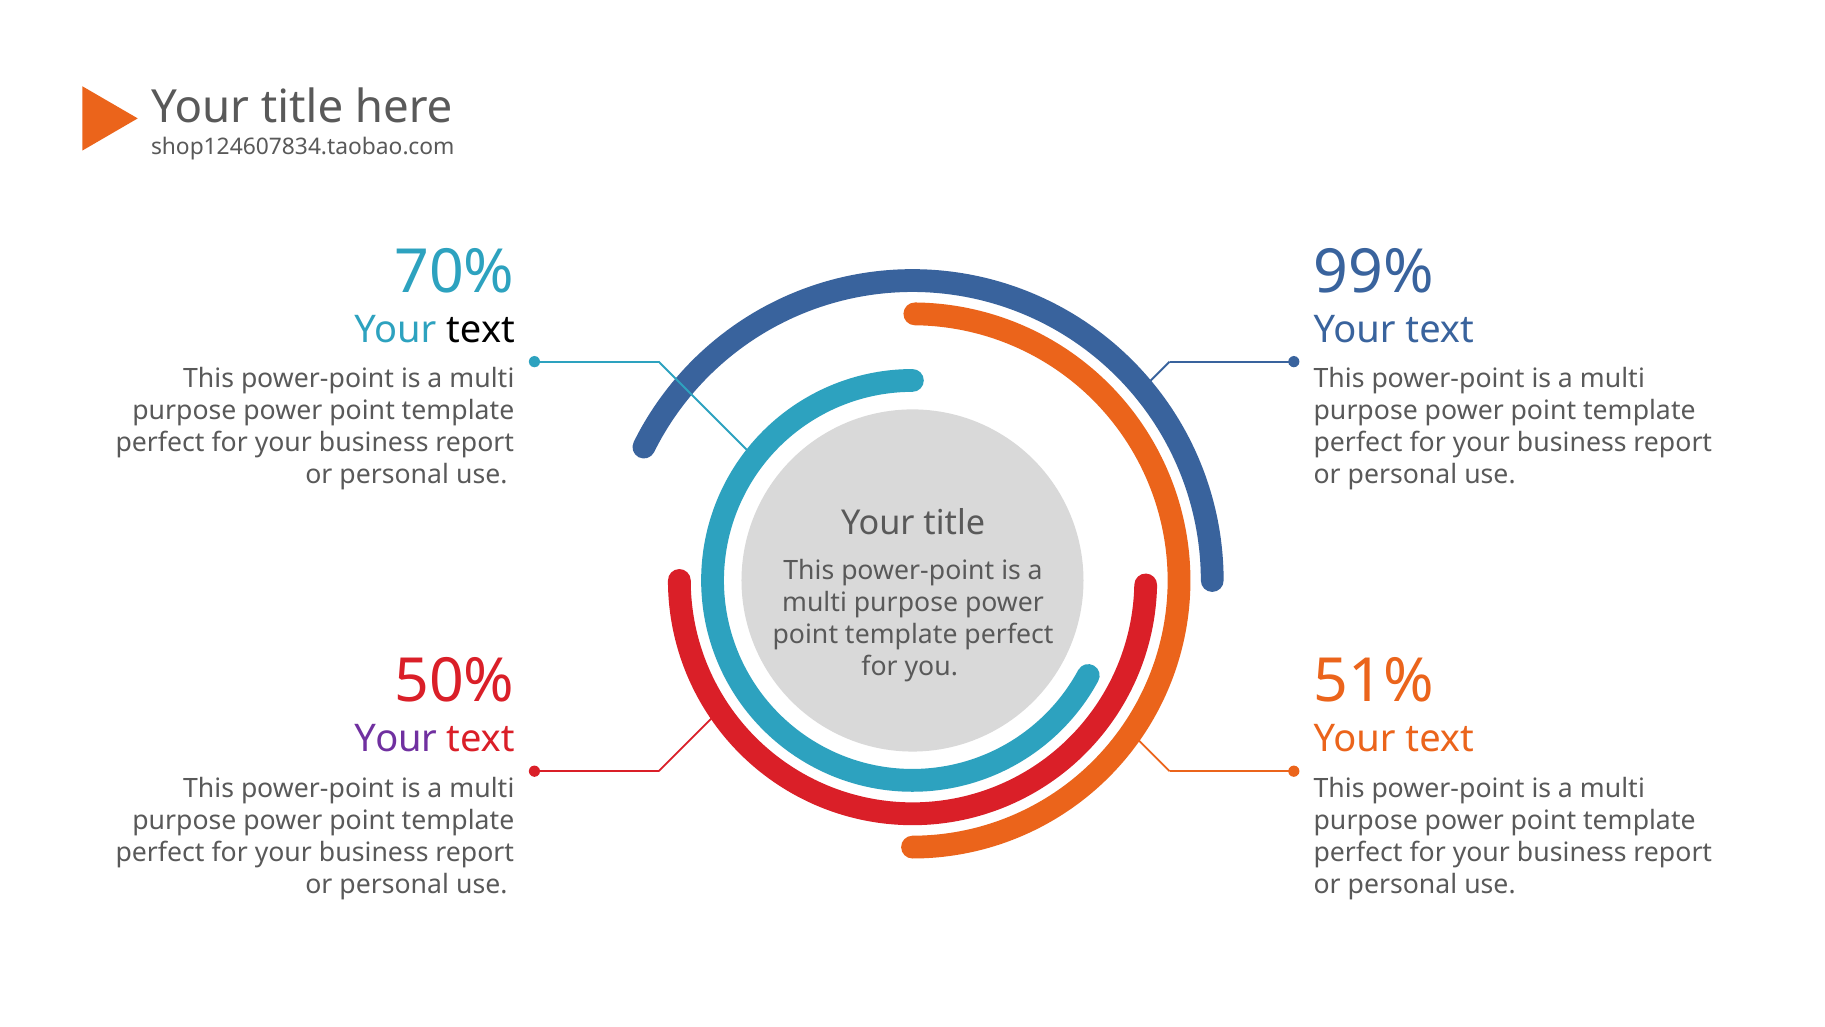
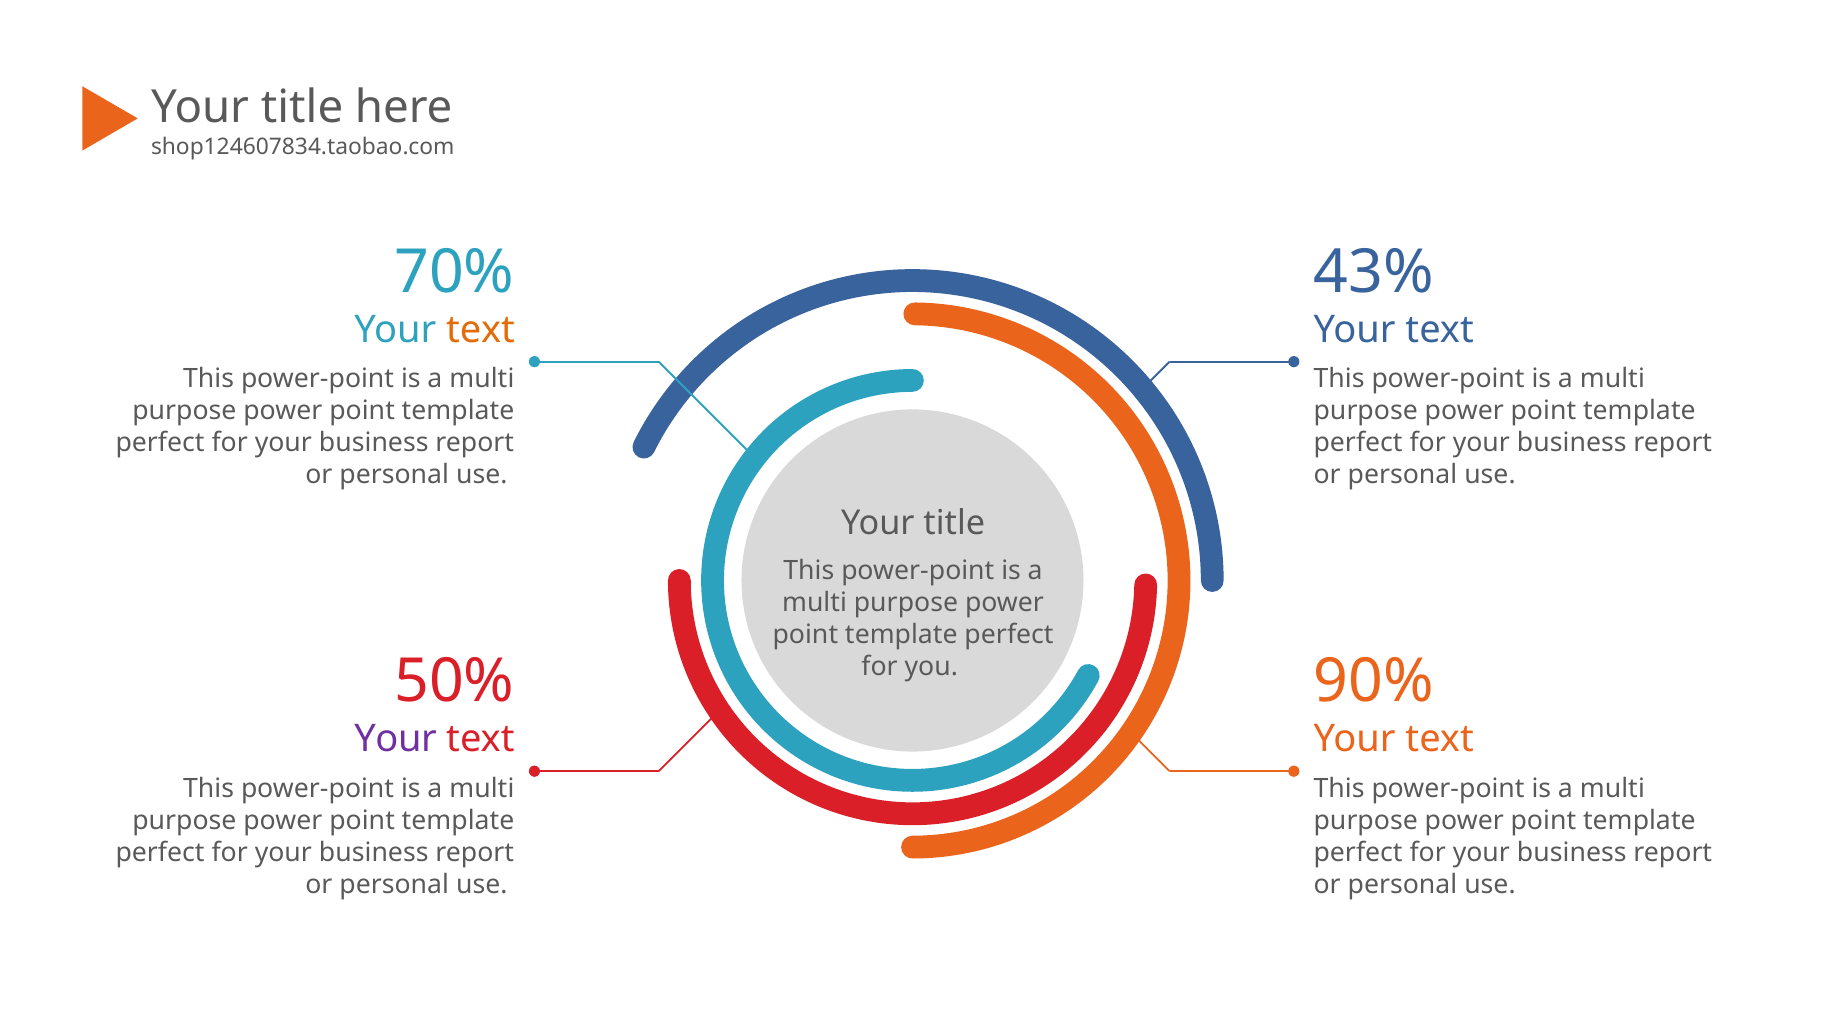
99%: 99% -> 43% (1374, 272)
text colour: black -> orange (480, 330)
51%: 51% -> 90% (1374, 681)
